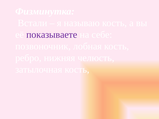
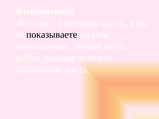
показываете colour: purple -> black (52, 35)
